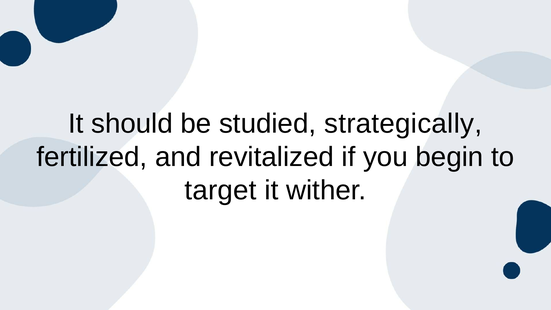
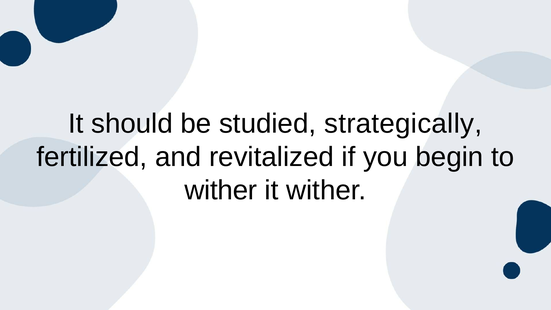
target: target -> wither (221, 190)
